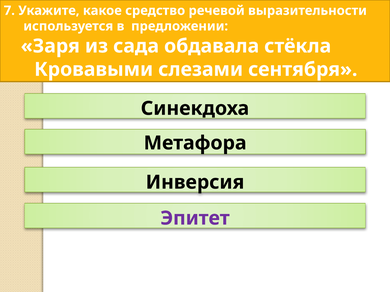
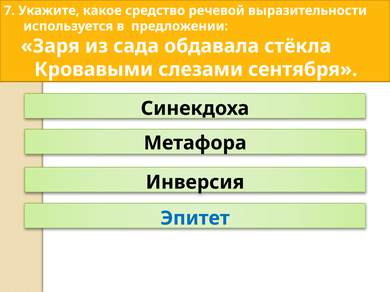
Эпитет colour: purple -> blue (195, 219)
